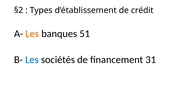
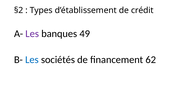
Les colour: orange -> purple (32, 34)
51: 51 -> 49 (85, 34)
31: 31 -> 62 (151, 60)
